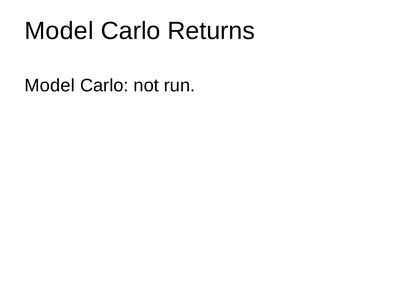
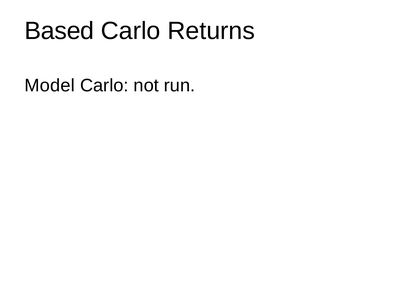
Model: Model -> Based (59, 31)
